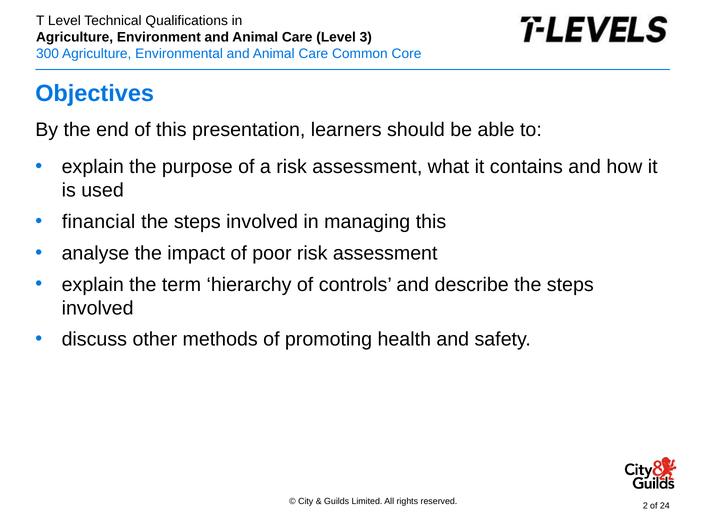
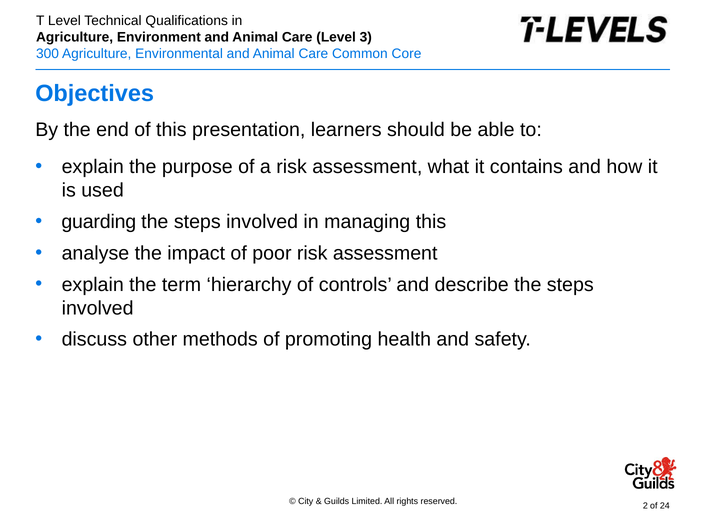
financial: financial -> guarding (99, 222)
